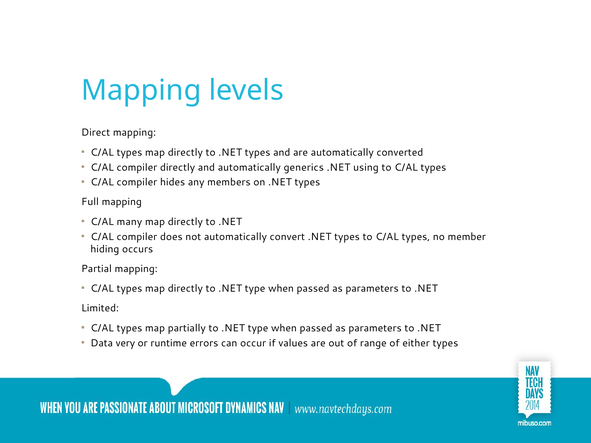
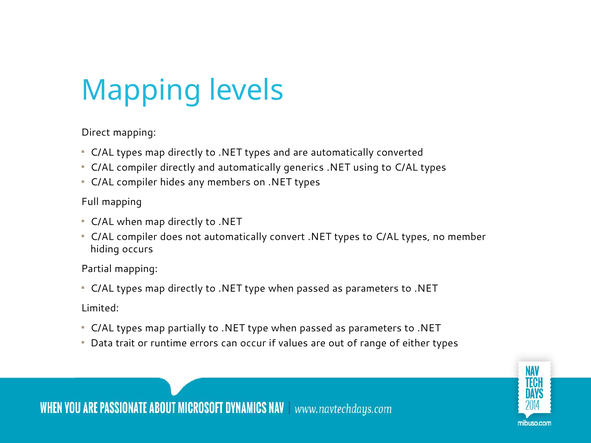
C/AL many: many -> when (129, 222)
very: very -> trait (125, 343)
